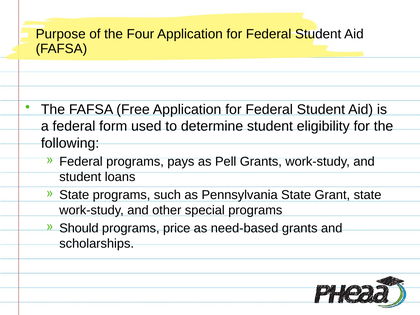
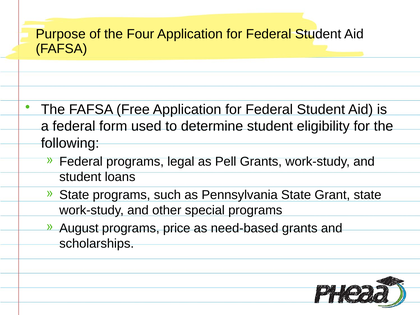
pays: pays -> legal (181, 162)
Should: Should -> August (79, 228)
